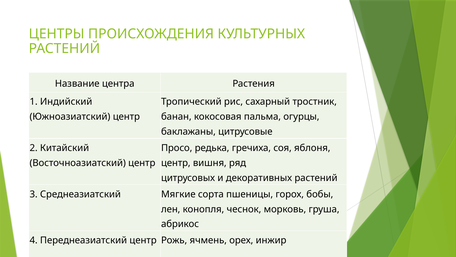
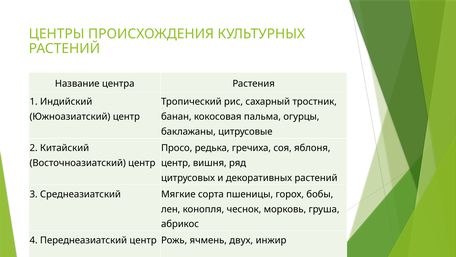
орех: орех -> двух (241, 240)
